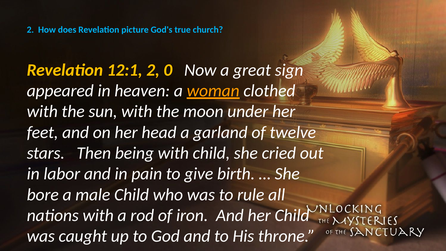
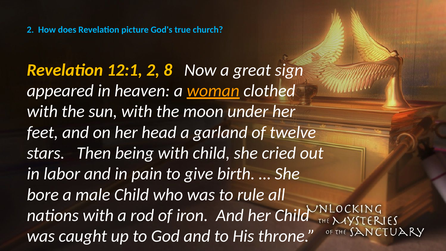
0: 0 -> 8 (168, 70)
